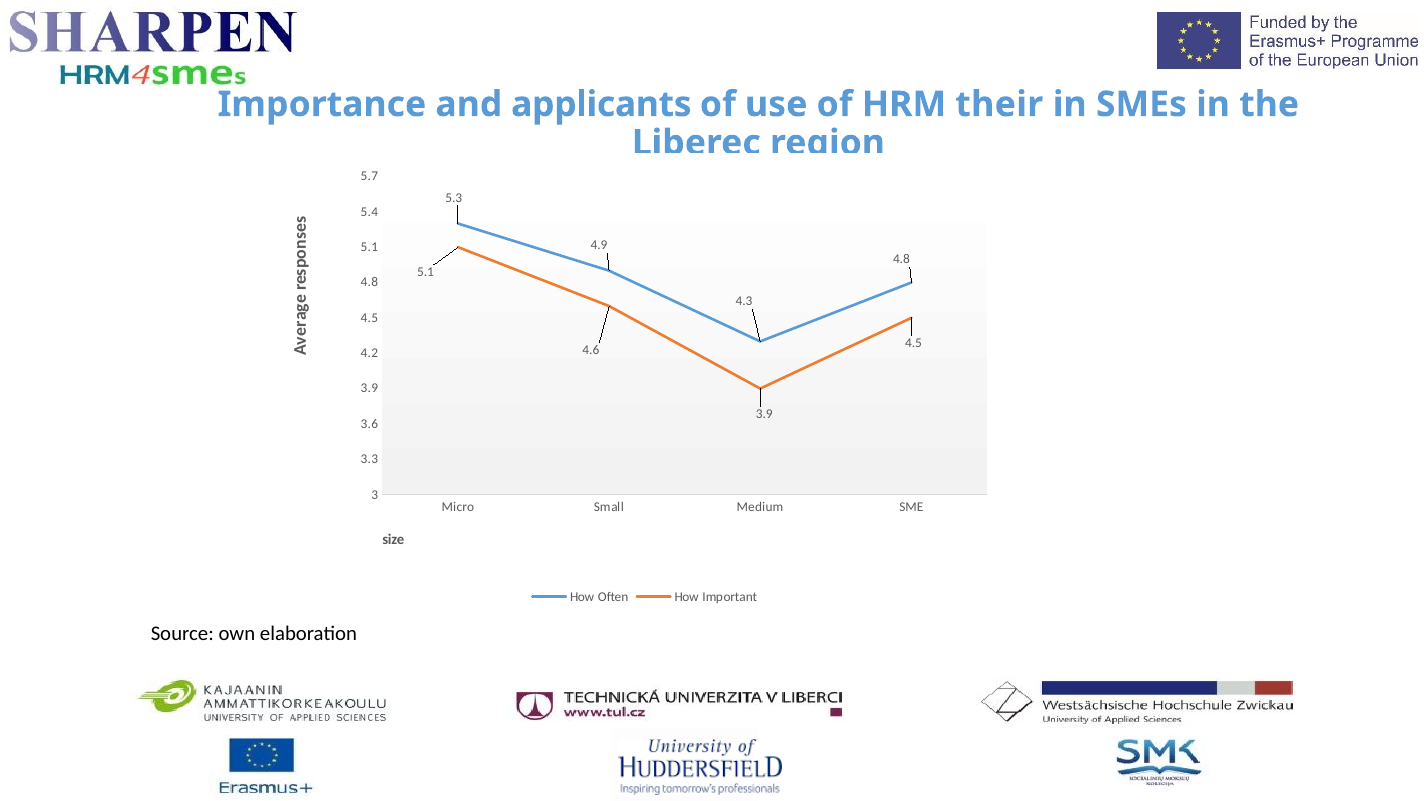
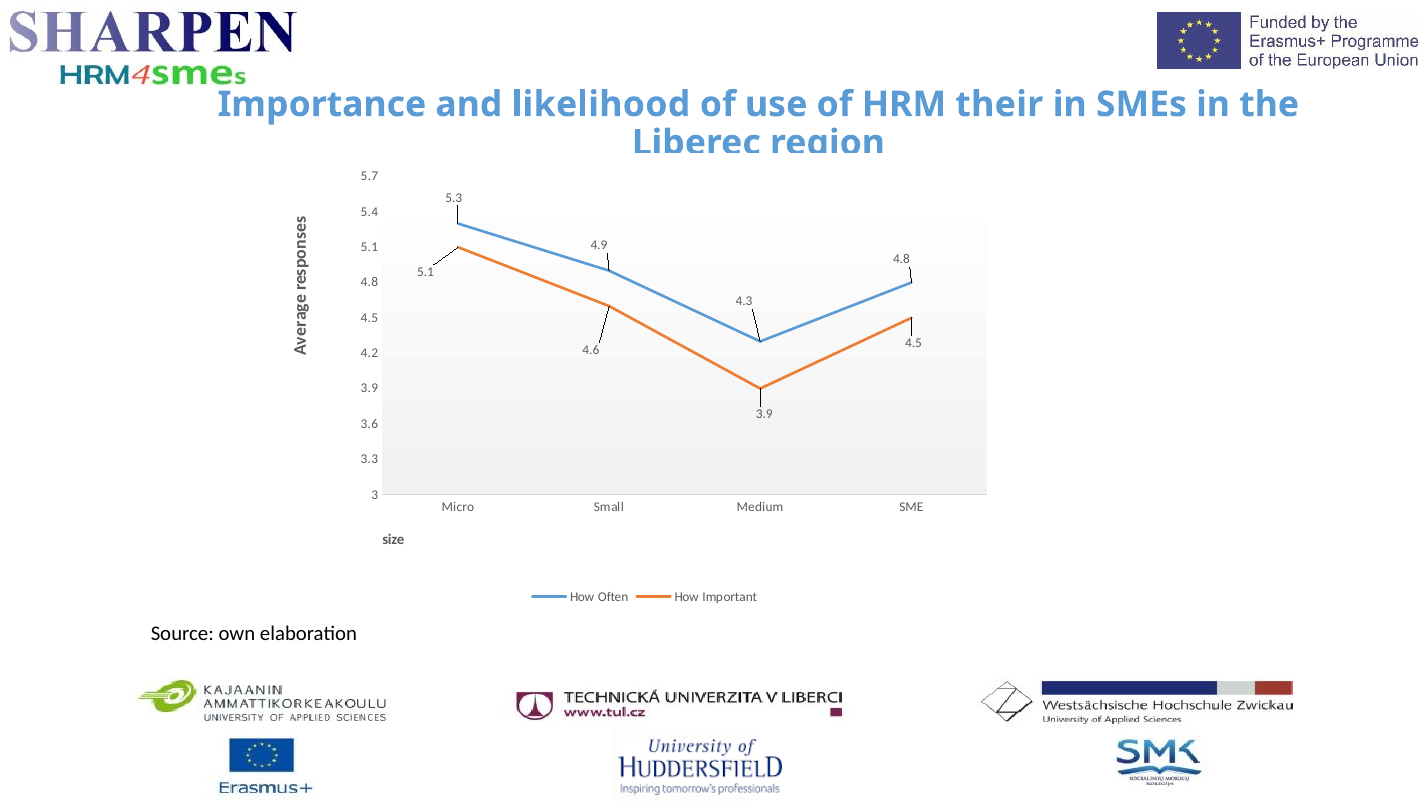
applicants: applicants -> likelihood (601, 104)
